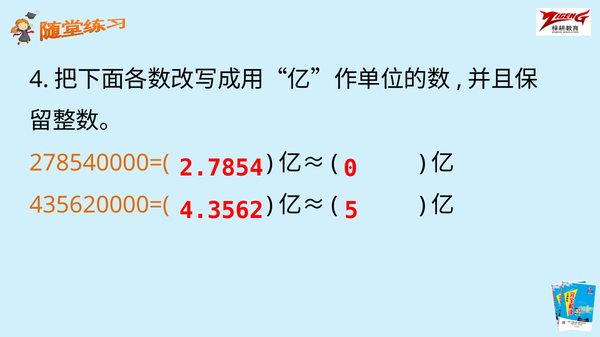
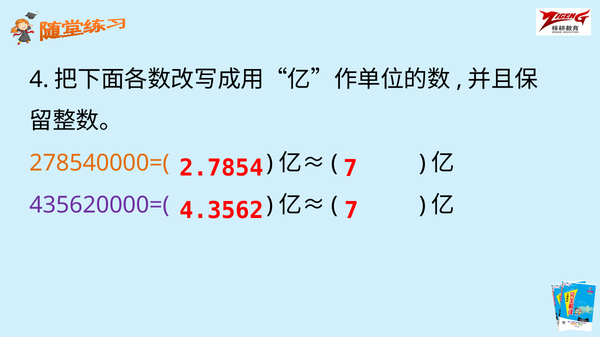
2.7854 0: 0 -> 7 (350, 169)
435620000=( colour: orange -> purple (99, 206)
4.3562 5: 5 -> 7 (351, 211)
